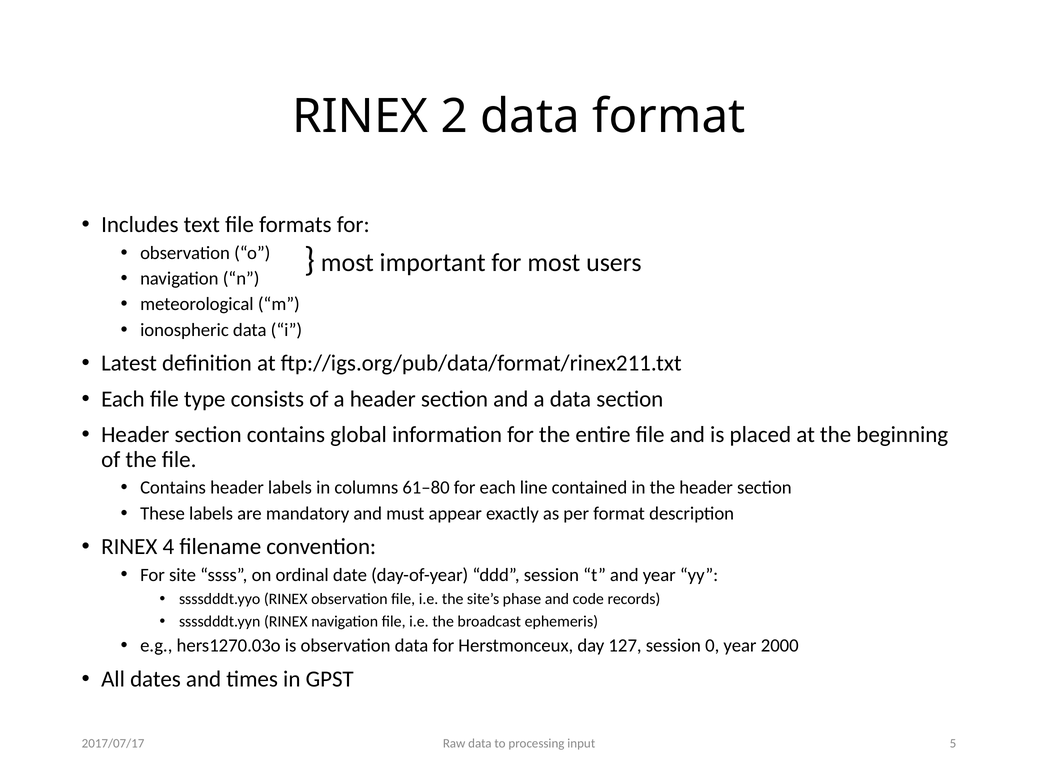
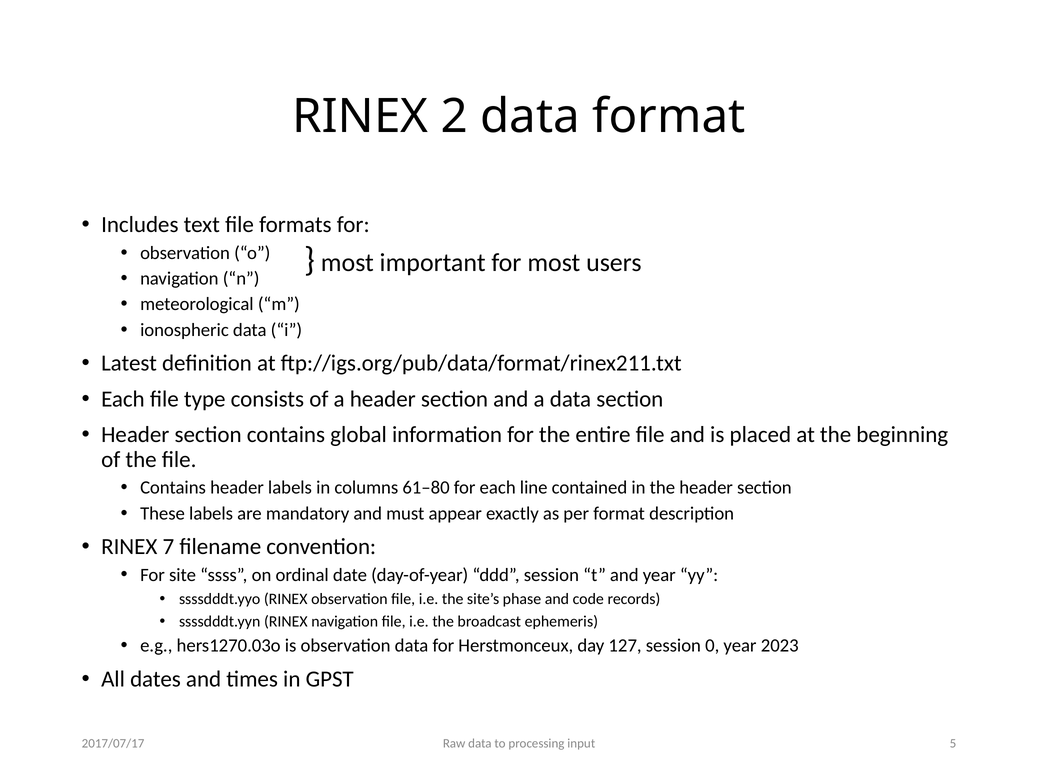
4: 4 -> 7 (168, 546)
2000: 2000 -> 2023 (780, 645)
